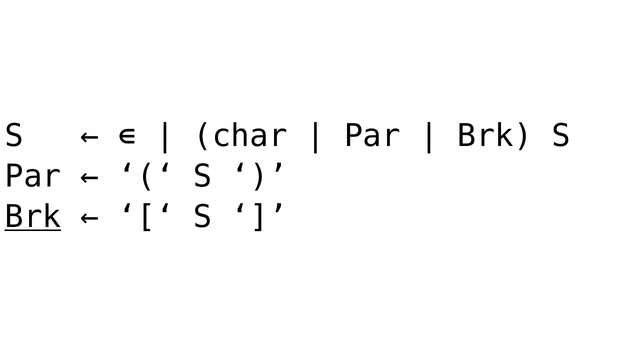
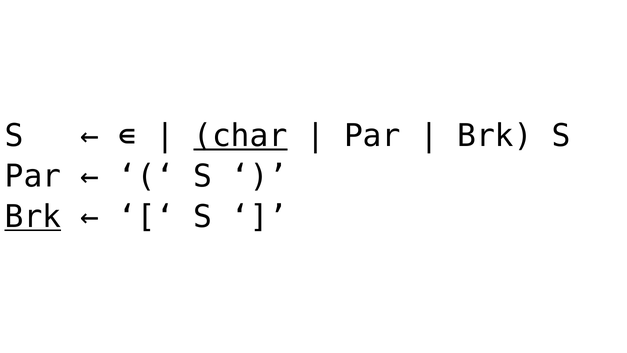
char underline: none -> present (240, 136)
